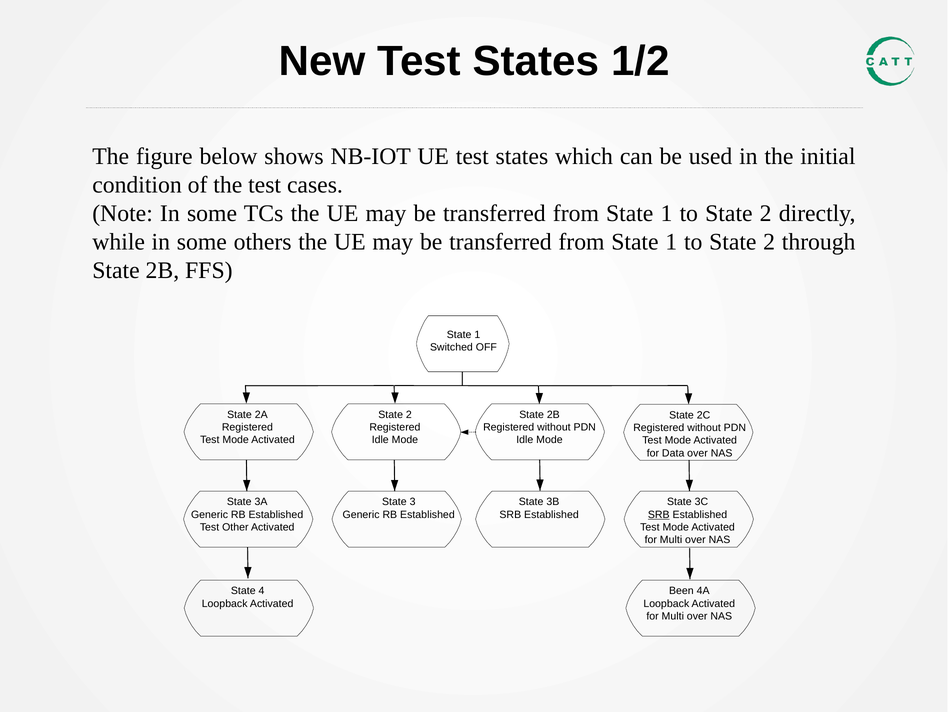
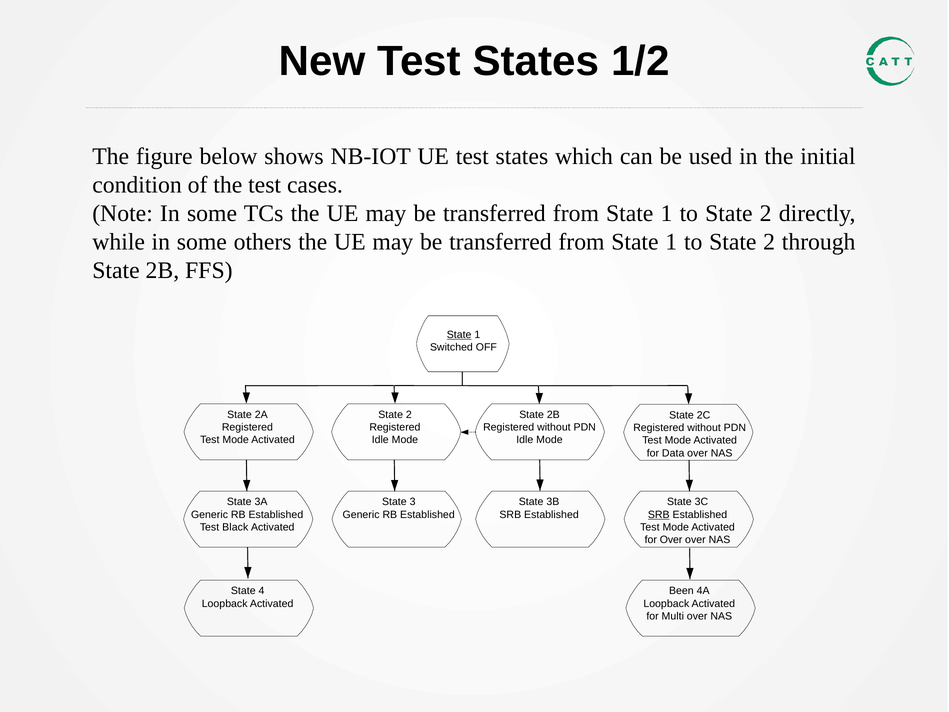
State underline: none -> present (459, 335)
Other: Other -> Black (235, 527)
Multi: Multi -> Over (671, 540)
